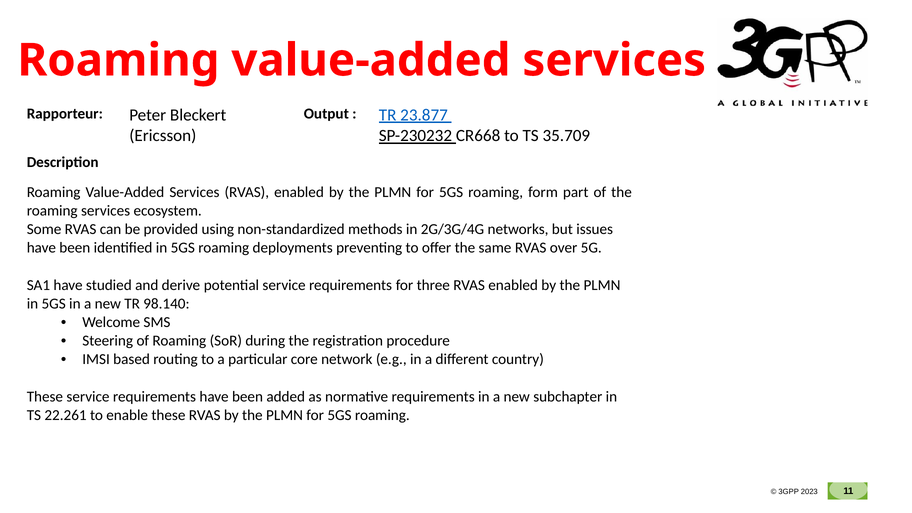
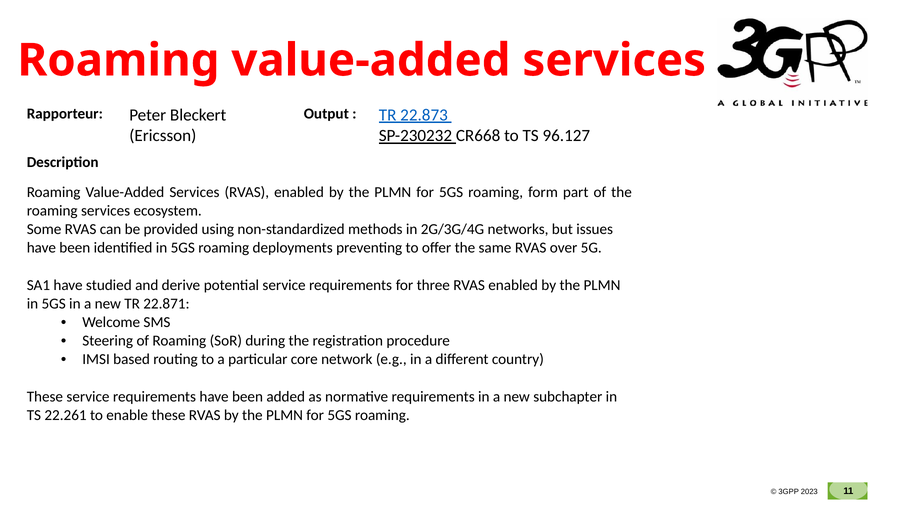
23.877: 23.877 -> 22.873 (424, 115)
35.709: 35.709 -> 96.127 (566, 136)
98.140: 98.140 -> 22.871 (166, 304)
